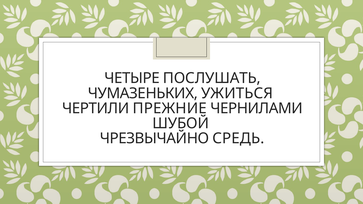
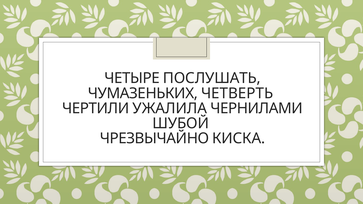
УЖИТЬСЯ: УЖИТЬСЯ -> ЧЕТВЕРТЬ (237, 93)
ПРЕЖНИЕ: ПРЕЖНИЕ -> УЖАЛИЛА (170, 108)
СРЕДЬ: СРЕДЬ -> КИСКА (239, 139)
